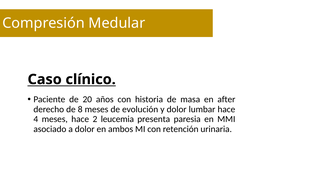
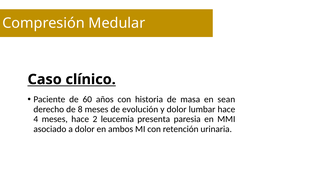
20: 20 -> 60 (87, 99)
after: after -> sean (226, 99)
